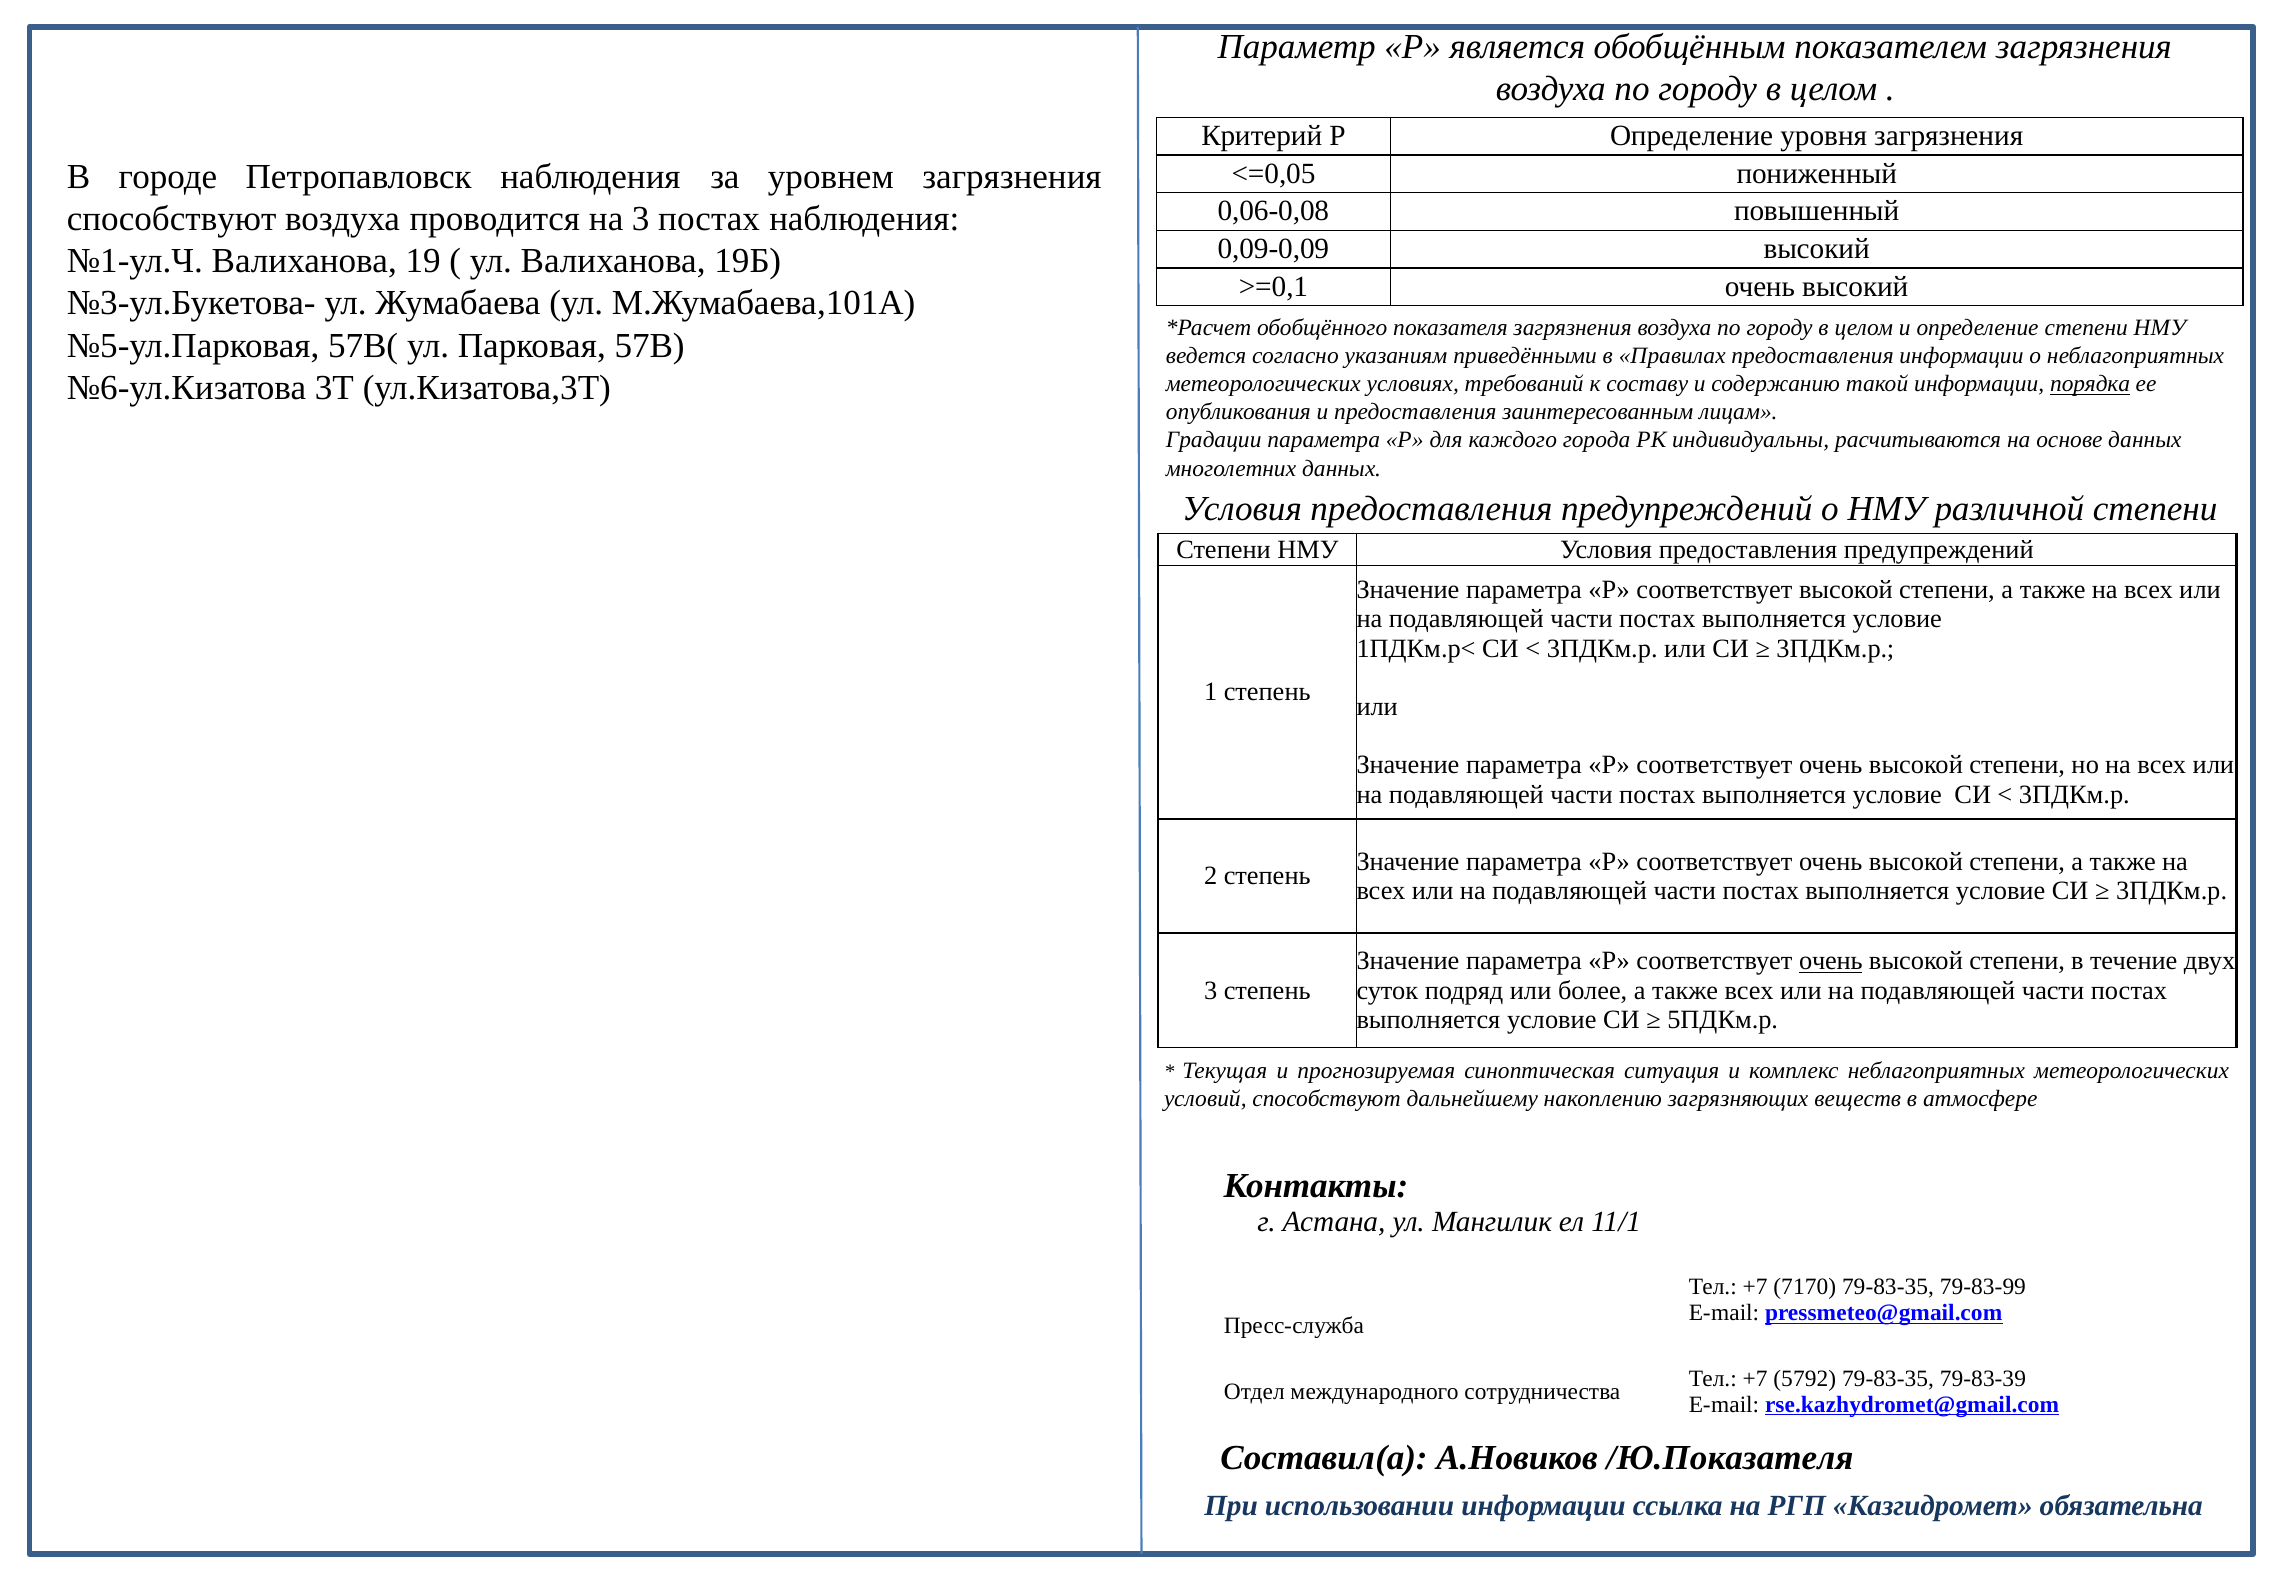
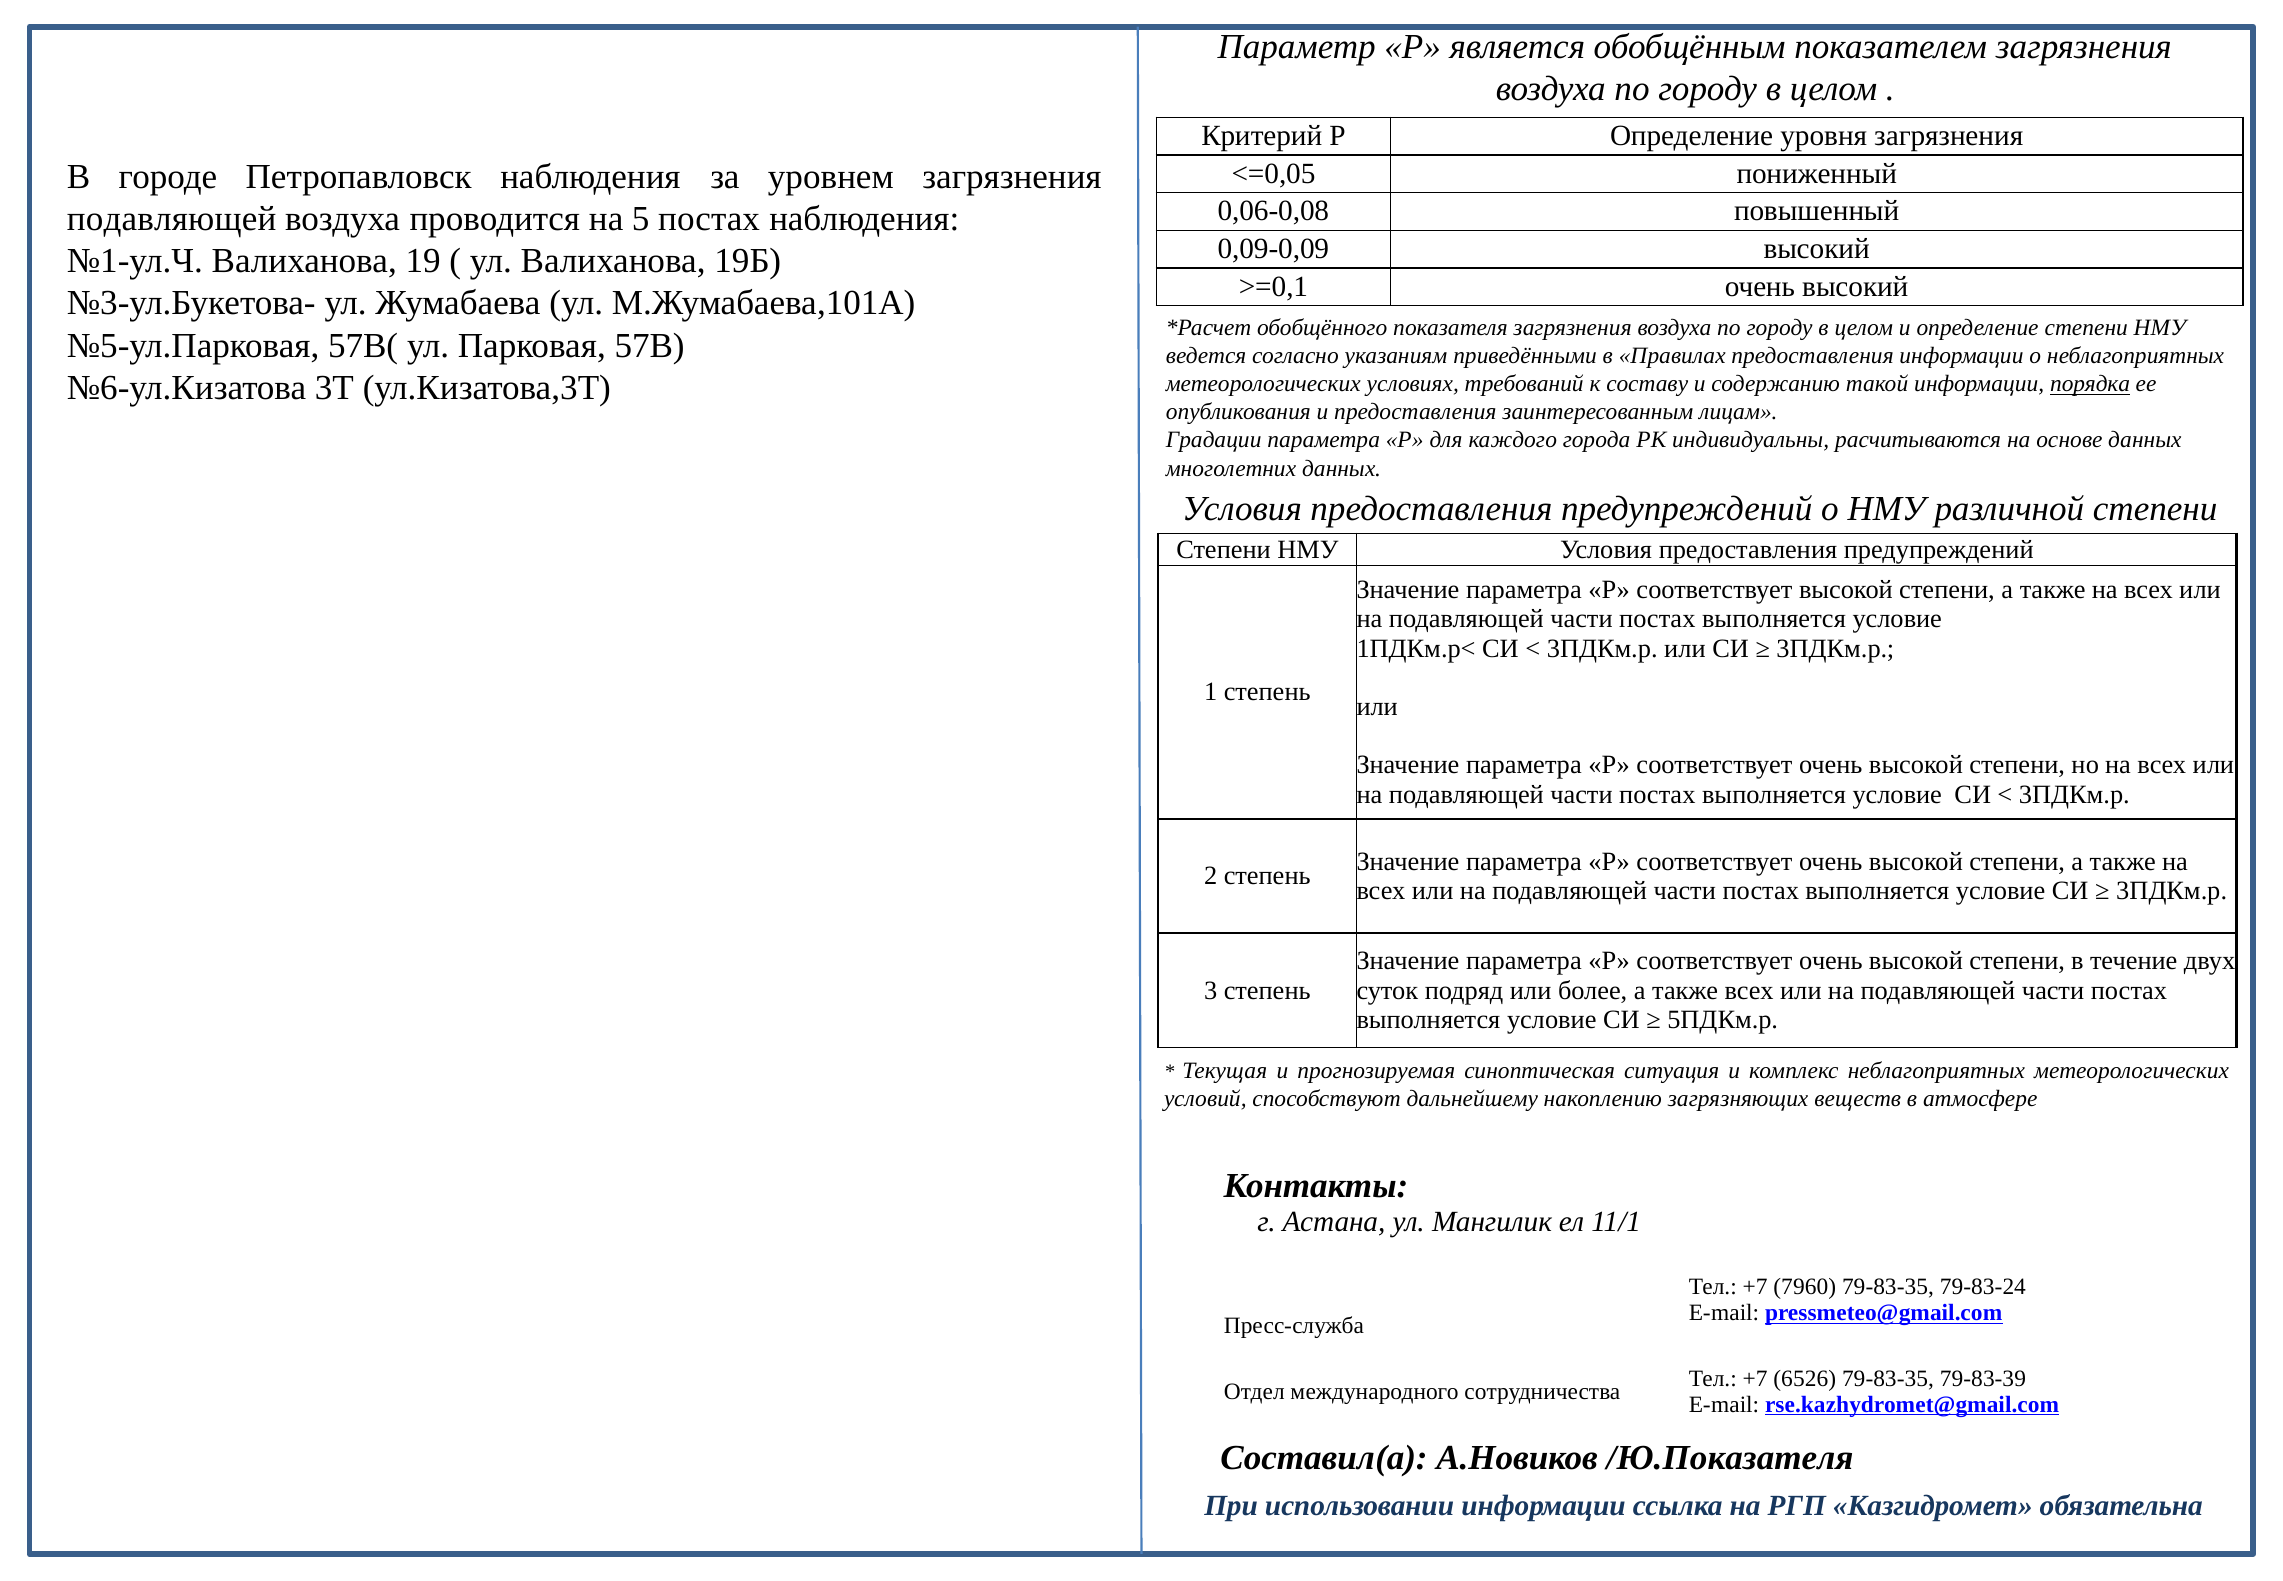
способствуют: способствуют -> подавляющей (172, 219)
на 3: 3 -> 5 (641, 219)
очень underline: present -> none (1831, 961)
7170: 7170 -> 7960 (1805, 1287)
79-83-99: 79-83-99 -> 79-83-24 (1983, 1287)
5792: 5792 -> 6526 (1805, 1378)
